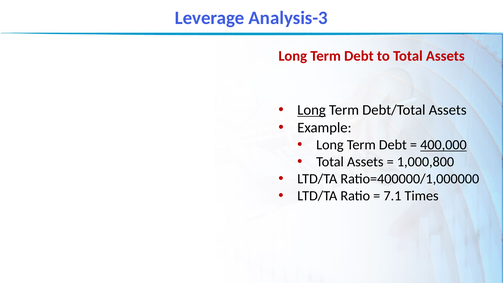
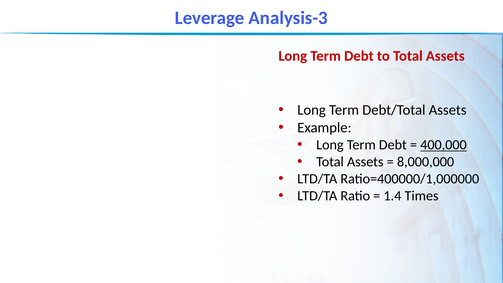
Long underline: present -> none (312, 110)
1,000,800: 1,000,800 -> 8,000,000 (426, 162)
7.1: 7.1 -> 1.4 (392, 196)
